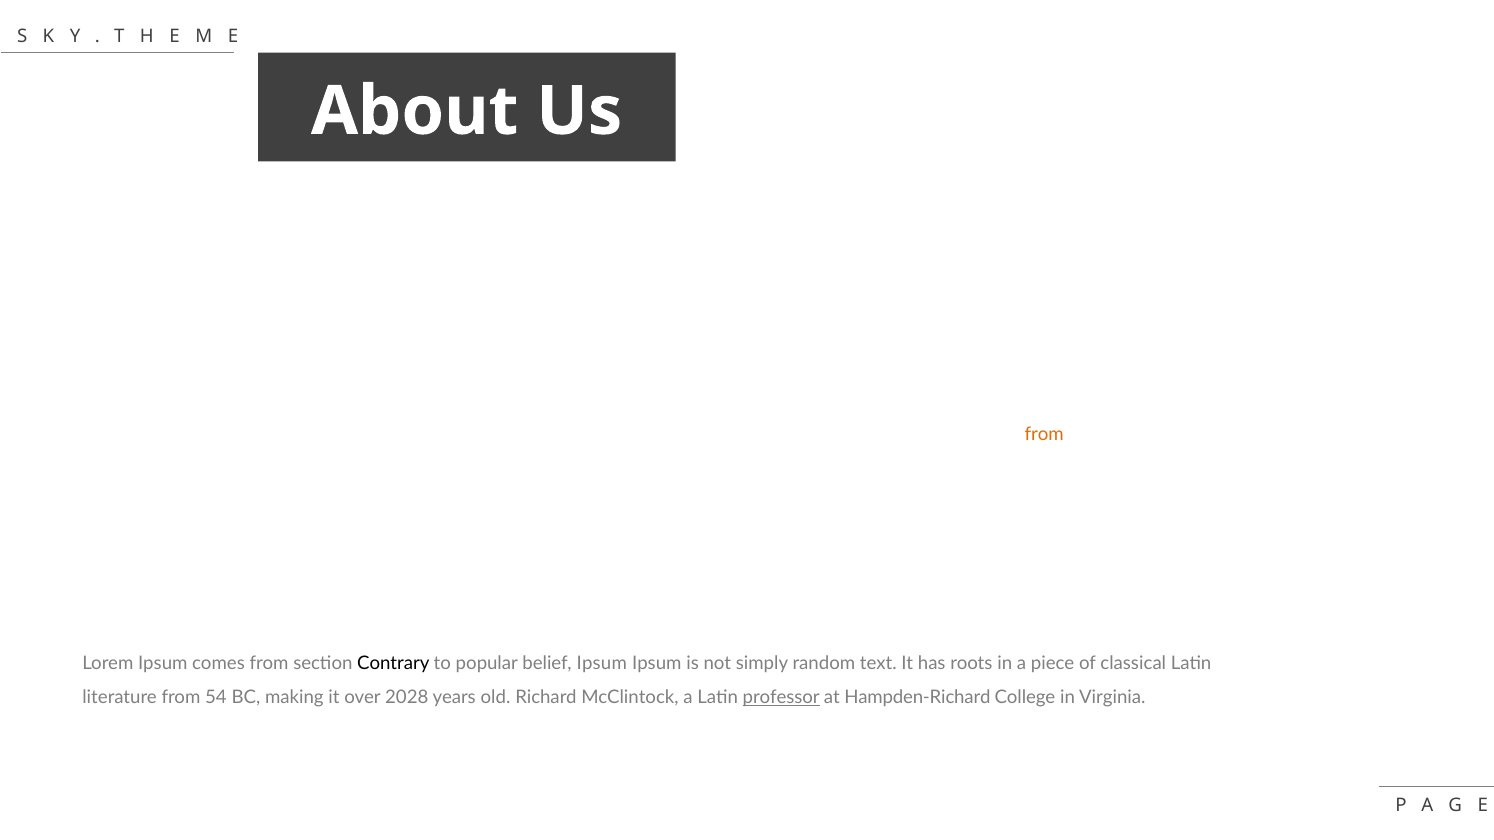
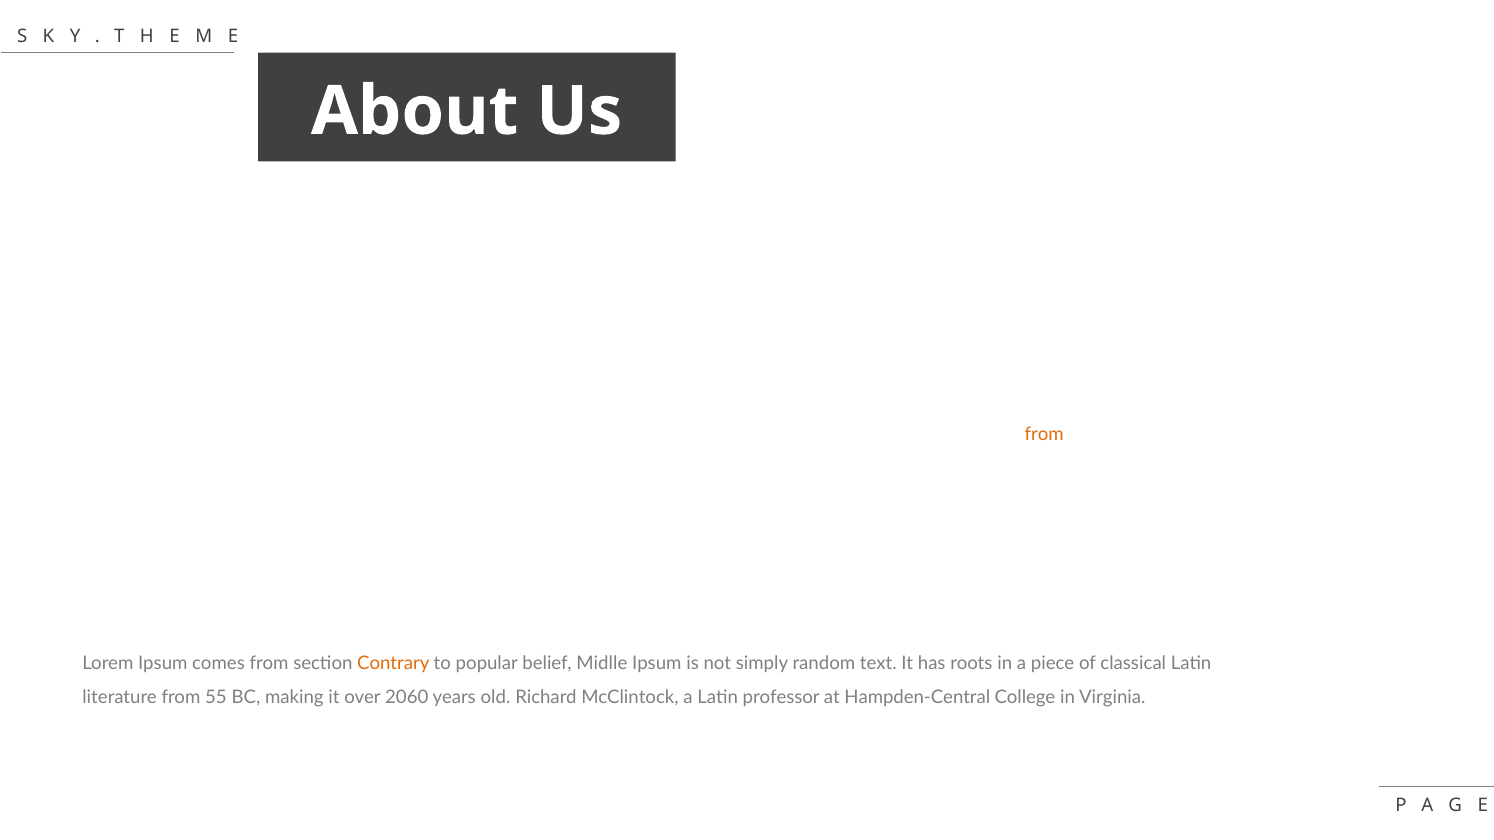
Contrary colour: black -> orange (393, 664)
belief Ipsum: Ipsum -> Midlle (602, 664)
54: 54 -> 55 (216, 698)
2028: 2028 -> 2060 (407, 698)
professor underline: present -> none (781, 698)
Hampden-Richard: Hampden-Richard -> Hampden-Central (917, 698)
